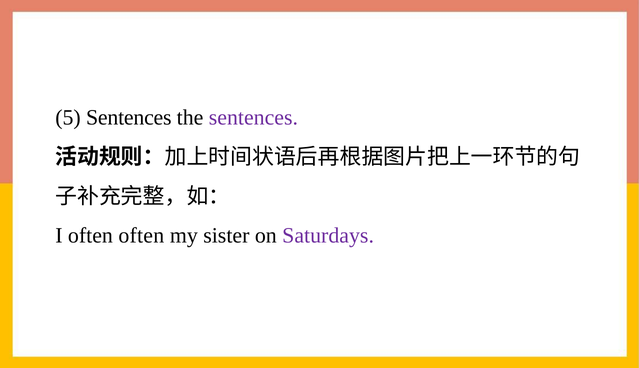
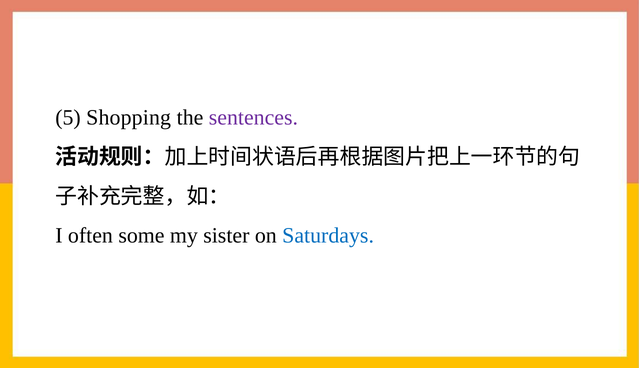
5 Sentences: Sentences -> Shopping (129, 118)
often often: often -> some (141, 236)
Saturdays colour: purple -> blue (328, 236)
